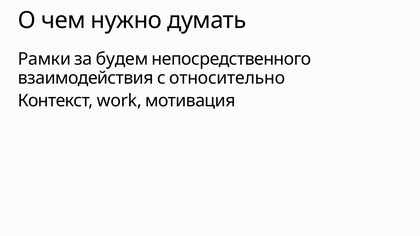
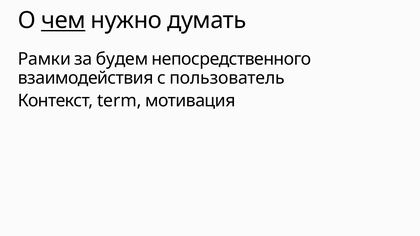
чем underline: none -> present (63, 20)
относительно: относительно -> пользователь (227, 78)
work: work -> term (119, 101)
